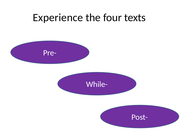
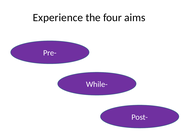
texts: texts -> aims (135, 18)
